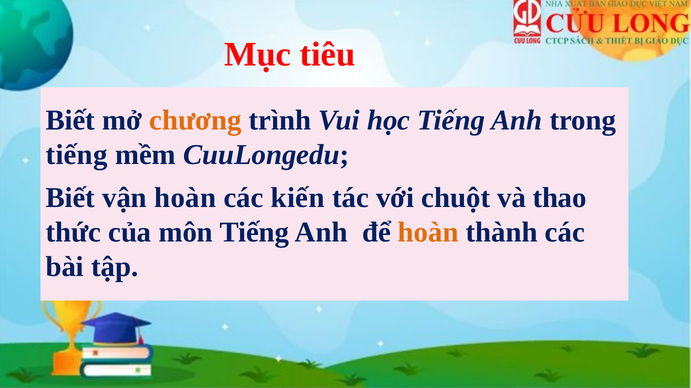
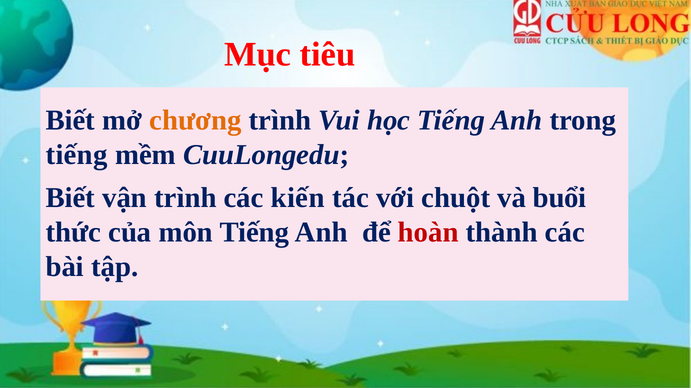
vận hoàn: hoàn -> trình (185, 198)
thao: thao -> buổi (560, 198)
hoàn colour: orange -> red (428, 233)
